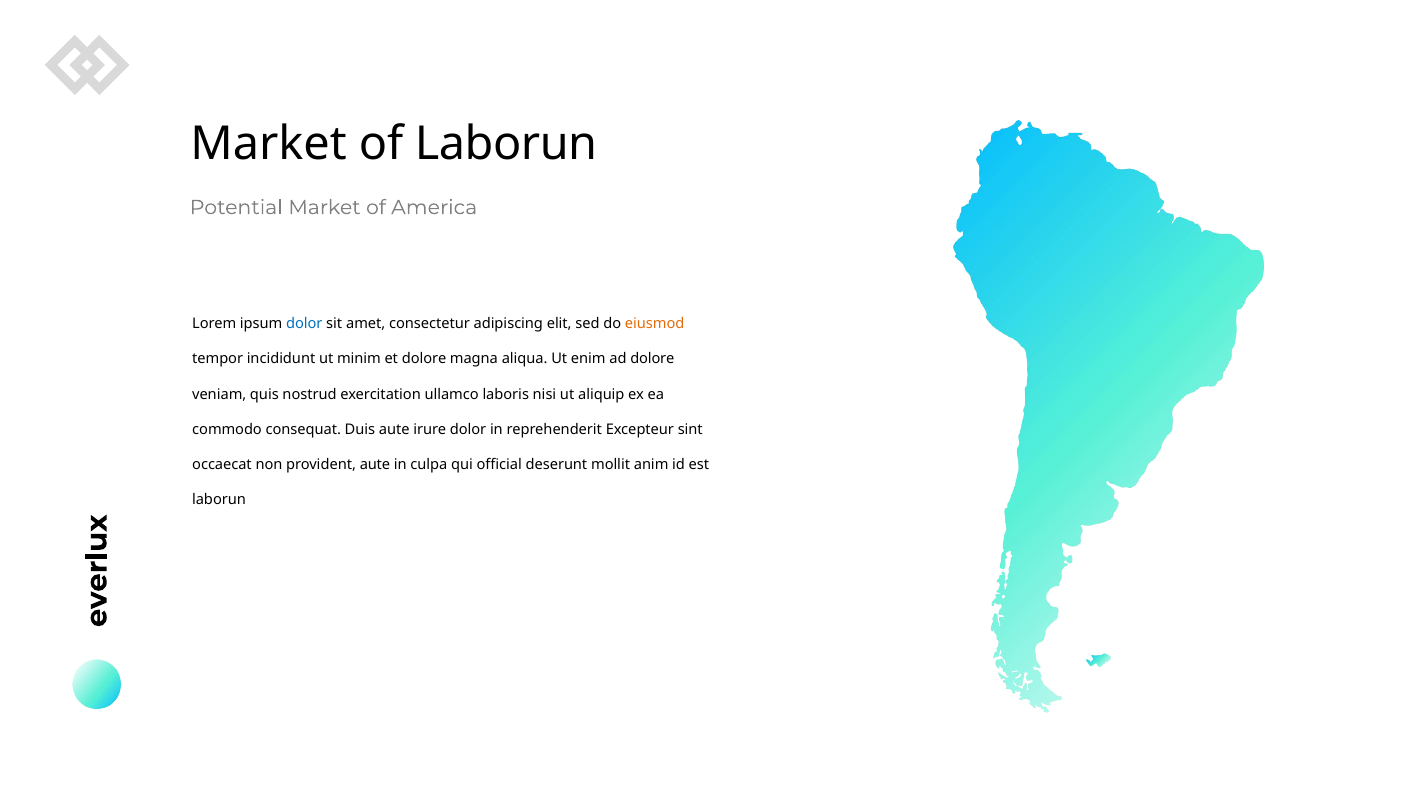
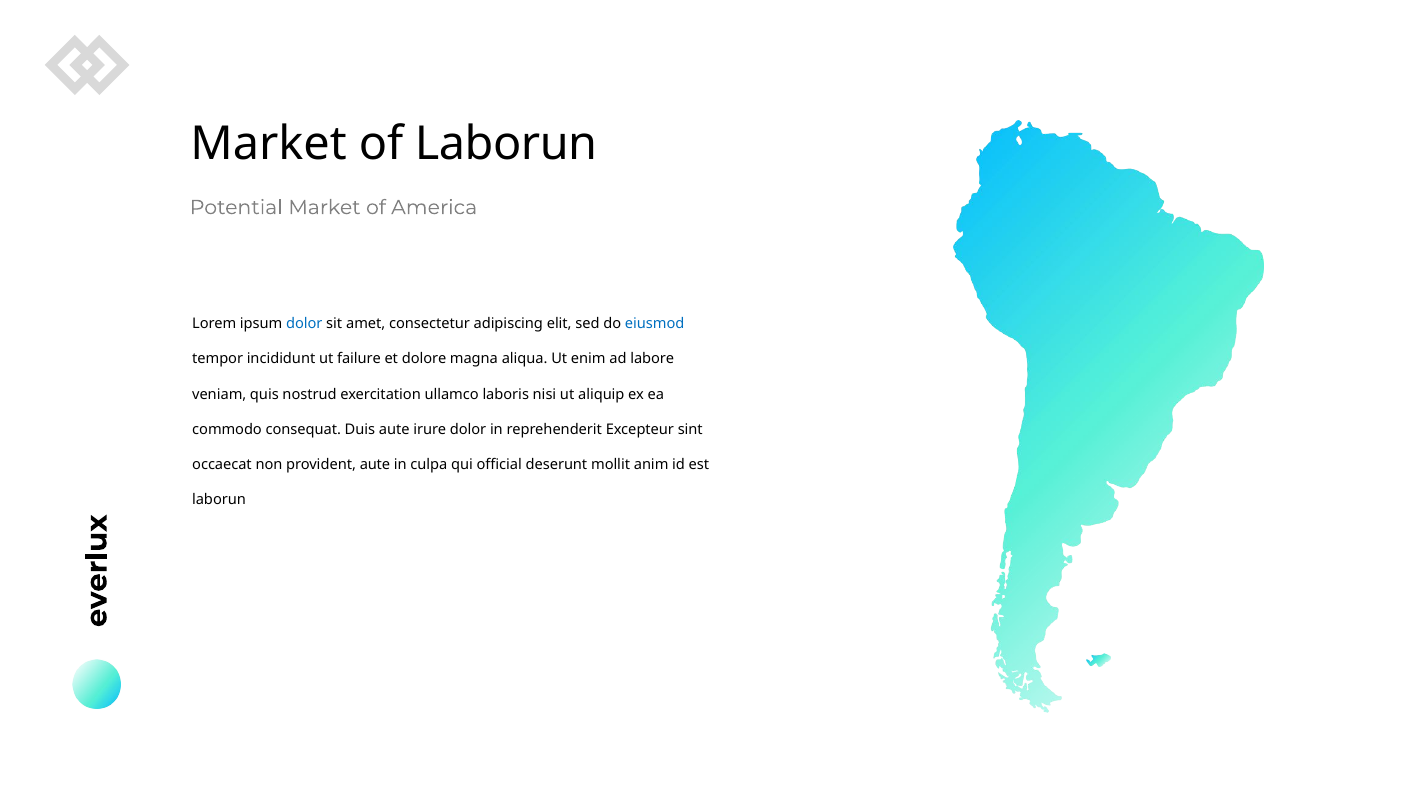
eiusmod colour: orange -> blue (655, 324)
minim: minim -> failure (359, 359)
ad dolore: dolore -> labore (652, 359)
